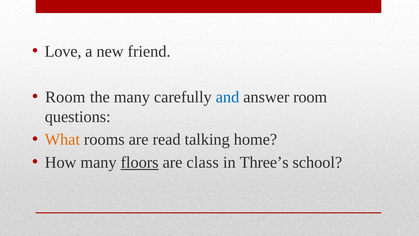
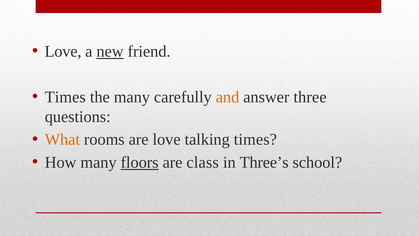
new underline: none -> present (110, 51)
Room: Room -> Times (65, 97)
and colour: blue -> orange (228, 97)
answer room: room -> three (310, 97)
are read: read -> love (167, 139)
talking home: home -> times (255, 139)
